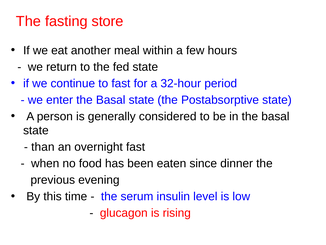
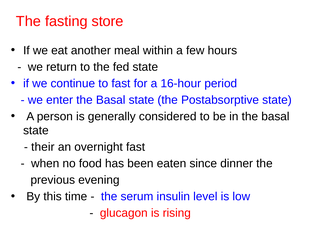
32-hour: 32-hour -> 16-hour (181, 83)
than: than -> their (43, 147)
